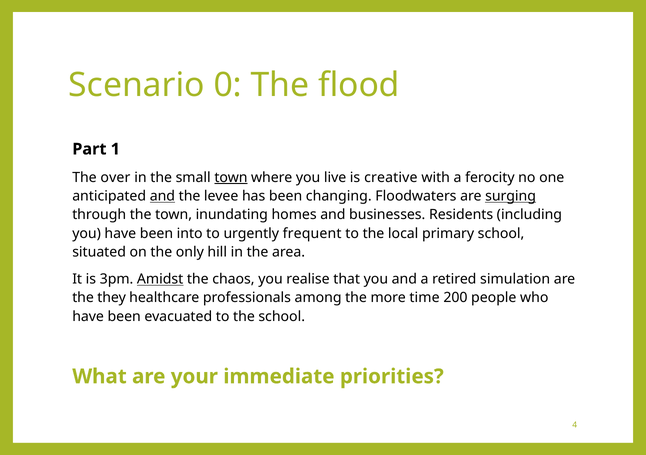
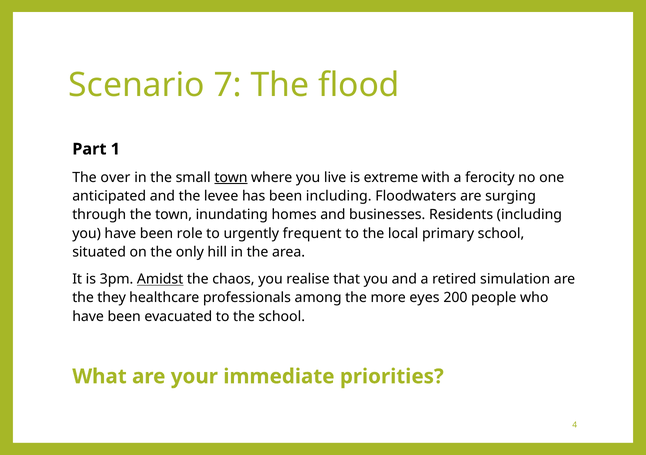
0: 0 -> 7 (228, 85)
creative: creative -> extreme (391, 178)
and underline: present -> none (162, 196)
been changing: changing -> including (339, 196)
surging underline: present -> none (511, 196)
into: into -> role (190, 234)
time: time -> eyes (425, 298)
